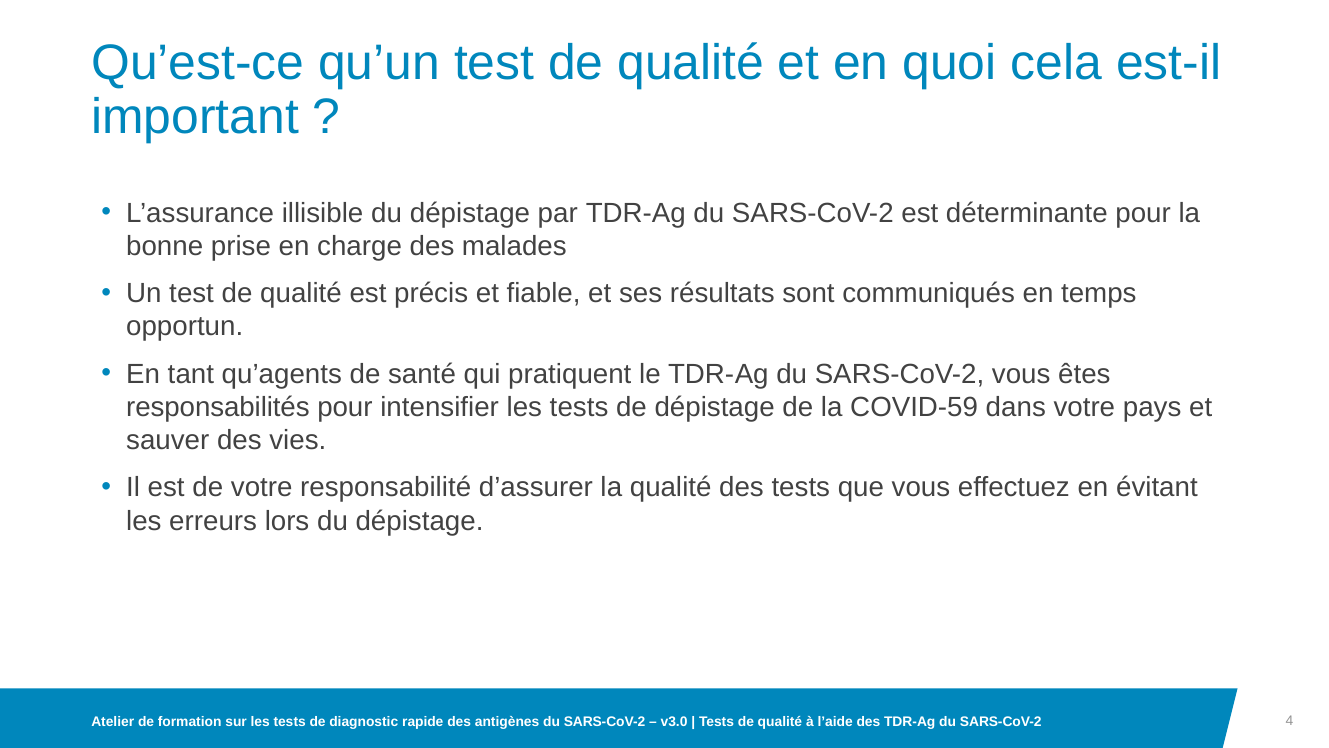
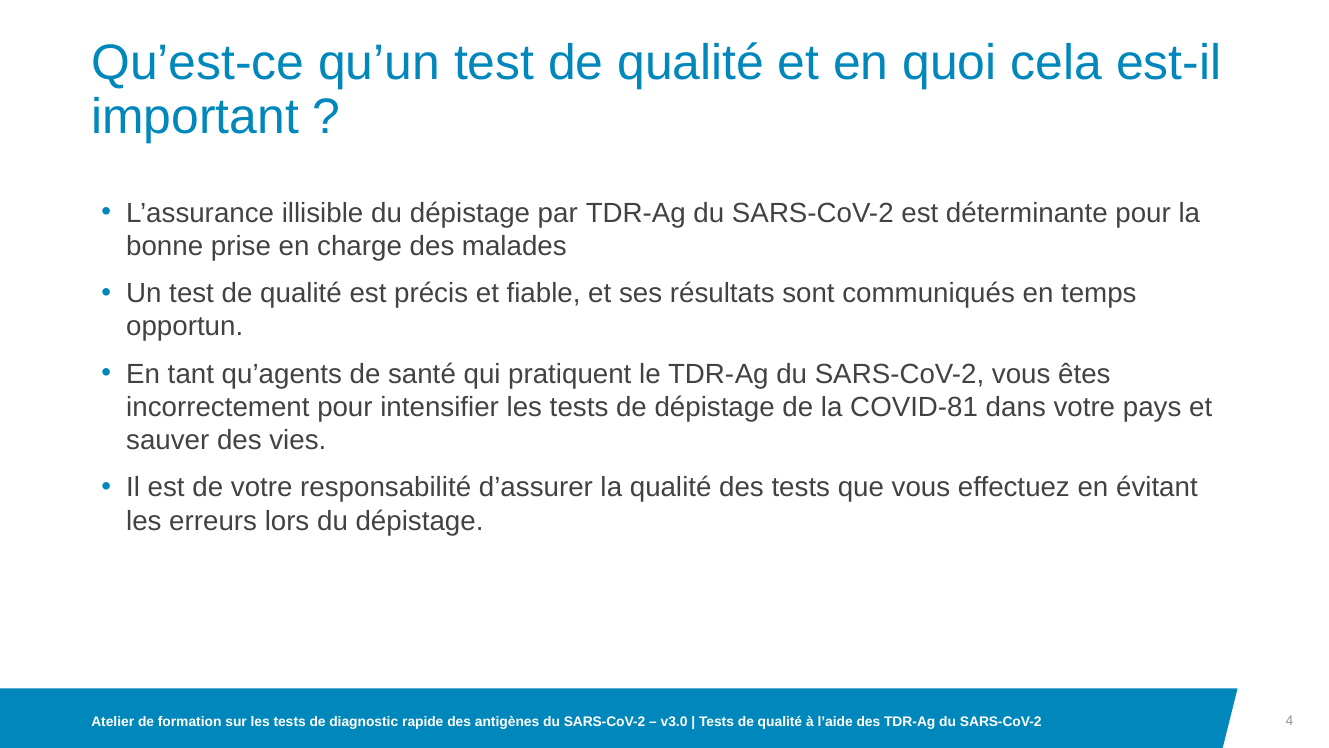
responsabilités: responsabilités -> incorrectement (218, 407)
COVID-59: COVID-59 -> COVID-81 (914, 407)
